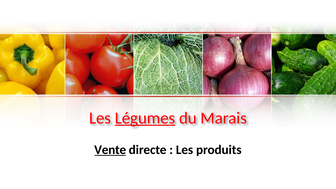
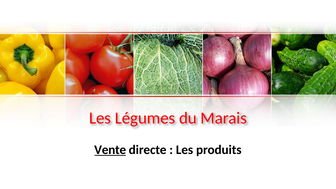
Légumes underline: present -> none (145, 118)
